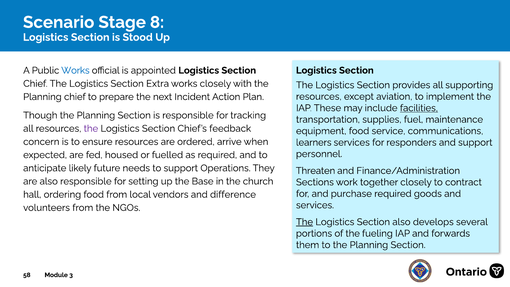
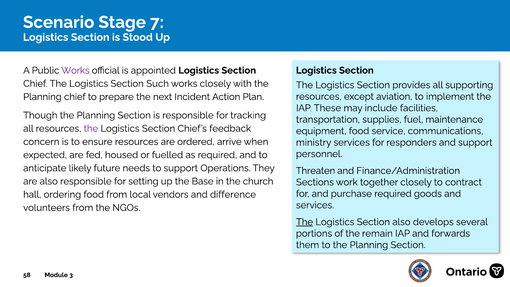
8: 8 -> 7 (157, 22)
Works colour: blue -> purple (75, 70)
Extra: Extra -> Such (158, 84)
facilities underline: present -> none (419, 108)
learners: learners -> ministry (314, 142)
fueling: fueling -> remain (377, 233)
